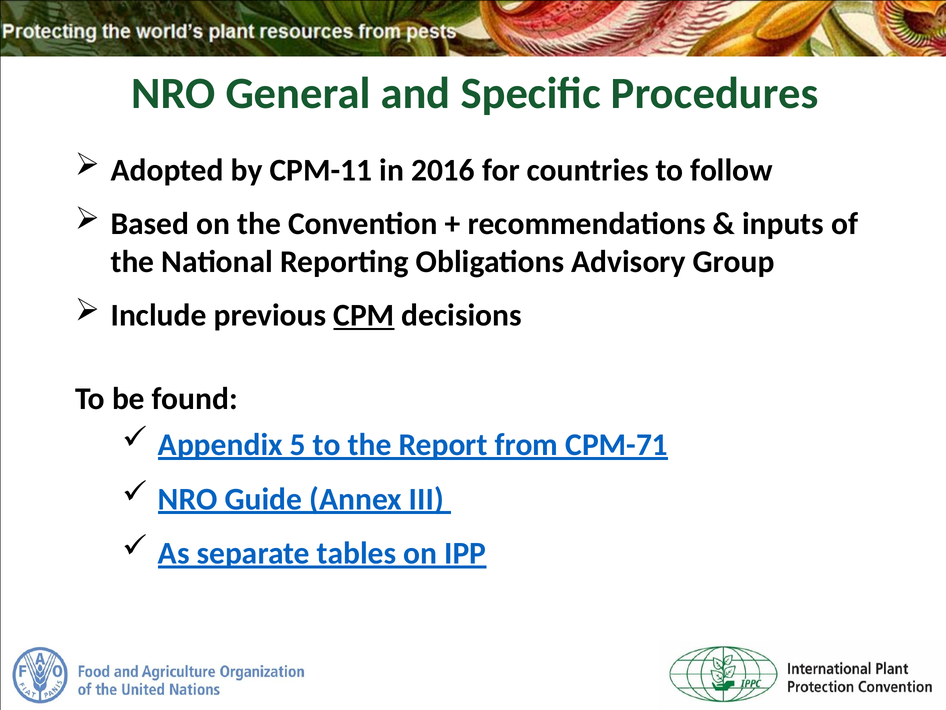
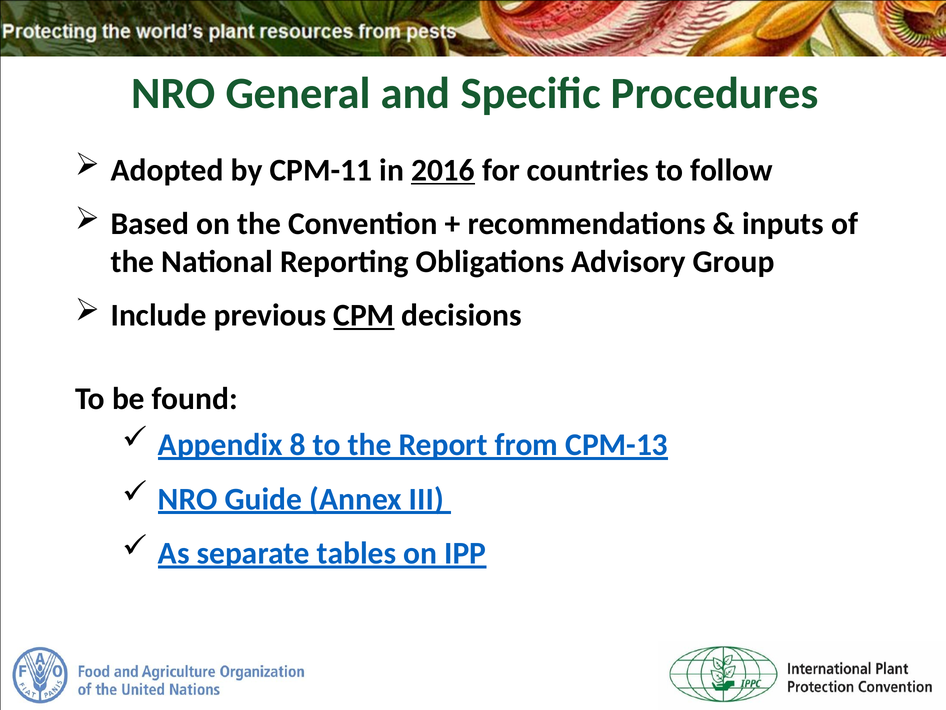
2016 underline: none -> present (443, 170)
5: 5 -> 8 (298, 444)
CPM-71: CPM-71 -> CPM-13 (617, 444)
